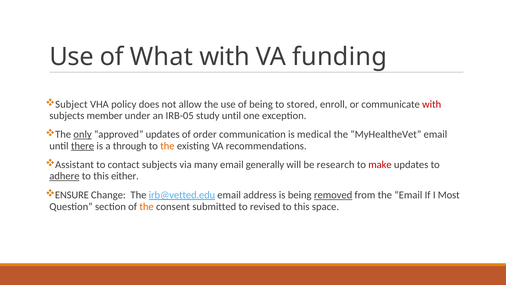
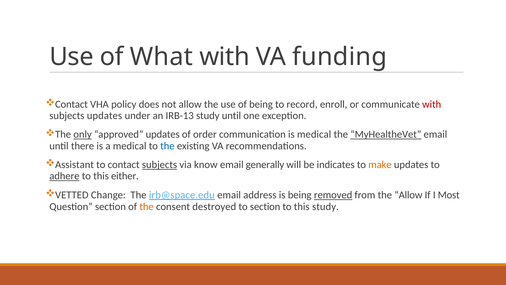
Subject: Subject -> Contact (71, 104)
stored: stored -> record (302, 104)
subjects member: member -> updates (105, 116)
IRB-05: IRB-05 -> IRB-13 (180, 116)
MyHealtheVet underline: none -> present (386, 134)
there underline: present -> none (83, 146)
a through: through -> medical (130, 146)
the colour: orange -> blue (167, 146)
subjects underline: none -> present (160, 164)
many: many -> know (206, 164)
research: research -> indicates (336, 164)
make colour: red -> orange (380, 164)
ENSURE: ENSURE -> VETTED (72, 195)
irb@vetted.edu: irb@vetted.edu -> irb@space.edu (182, 195)
the Email: Email -> Allow (408, 195)
submitted: submitted -> destroyed (214, 206)
to revised: revised -> section (265, 206)
this space: space -> study (325, 206)
